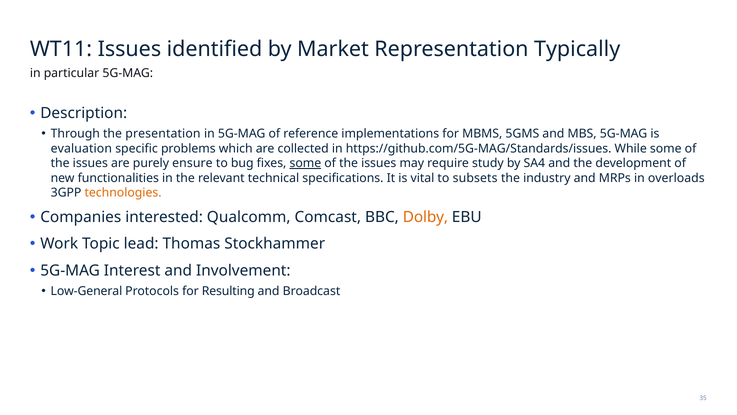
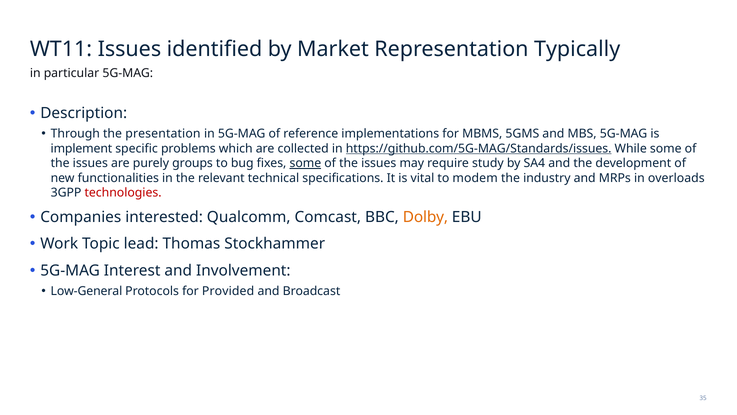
evaluation: evaluation -> implement (81, 148)
https://github.com/5G-MAG/Standards/issues underline: none -> present (479, 148)
ensure: ensure -> groups (193, 163)
subsets: subsets -> modem (475, 178)
technologies colour: orange -> red (123, 193)
Resulting: Resulting -> Provided (228, 291)
